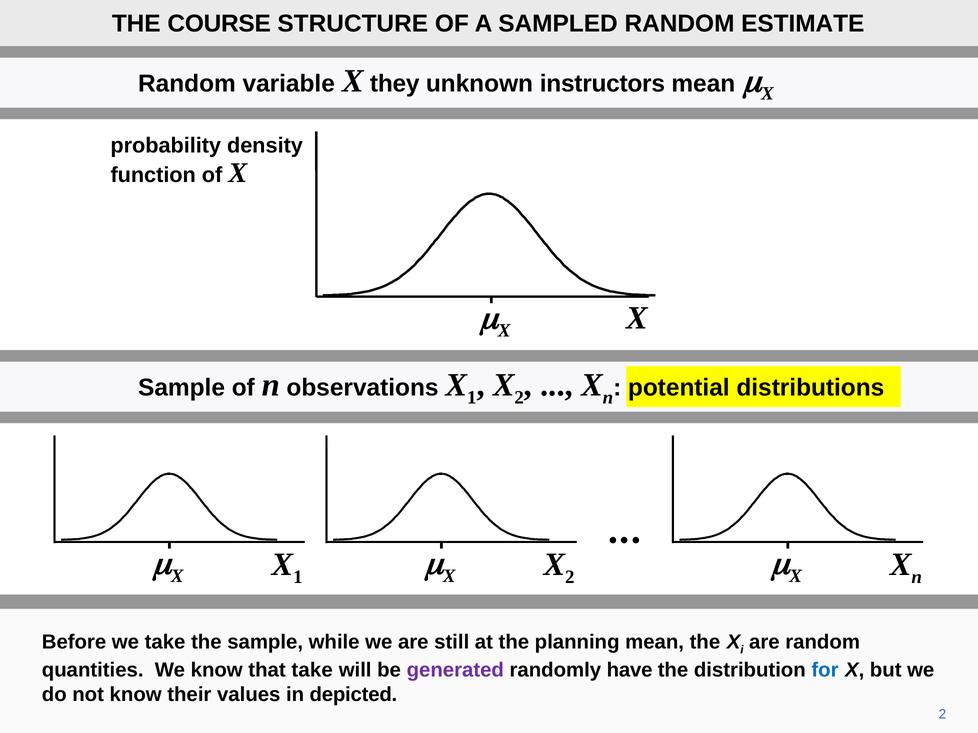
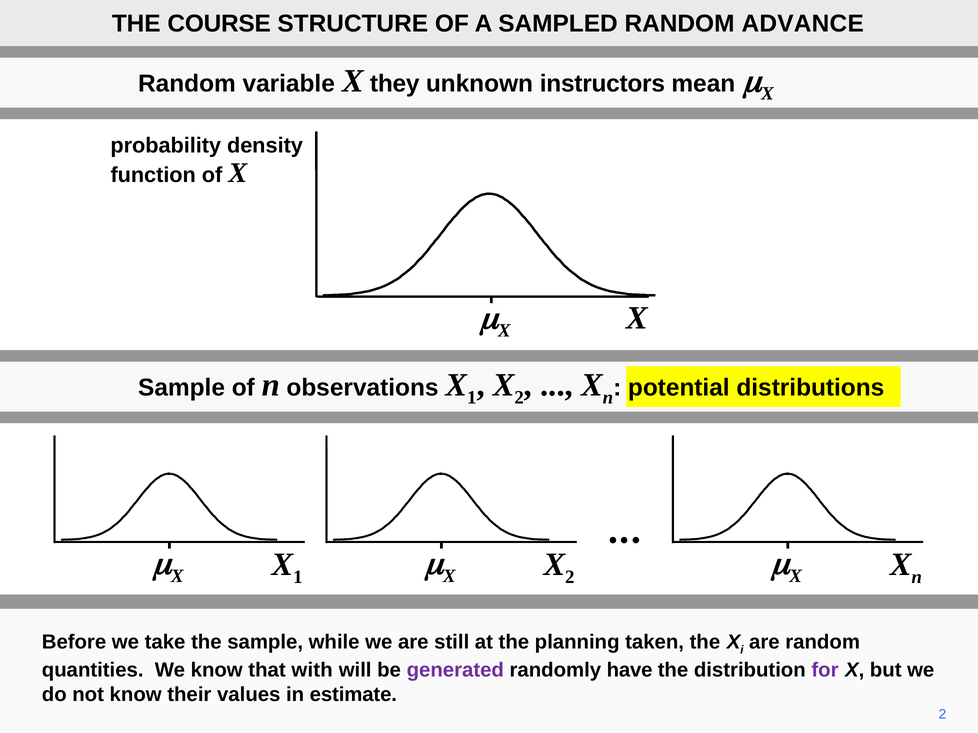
ESTIMATE: ESTIMATE -> ADVANCE (803, 24)
planning mean: mean -> taken (655, 643)
that take: take -> with (312, 670)
for colour: blue -> purple (825, 670)
depicted: depicted -> estimate (353, 695)
